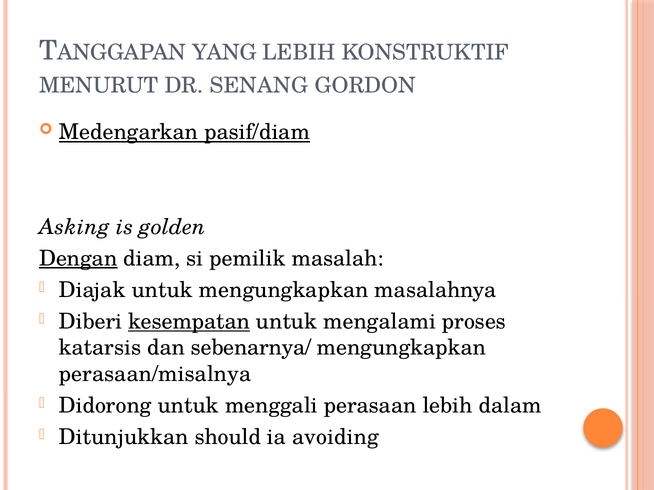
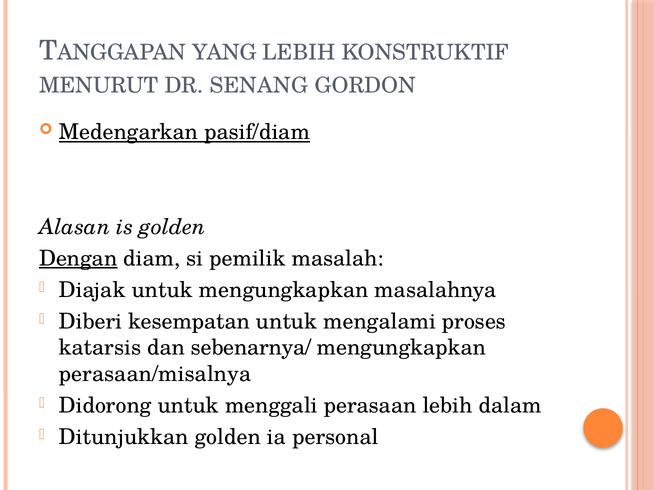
Asking: Asking -> Alasan (75, 227)
kesempatan underline: present -> none (189, 322)
Ditunjukkan should: should -> golden (228, 438)
avoiding: avoiding -> personal (335, 438)
